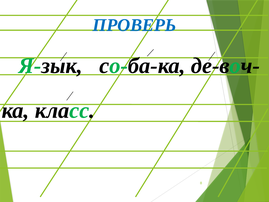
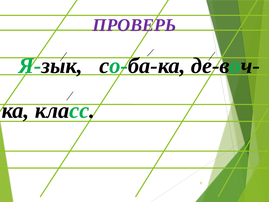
ПРОВЕРЬ colour: blue -> purple (134, 25)
